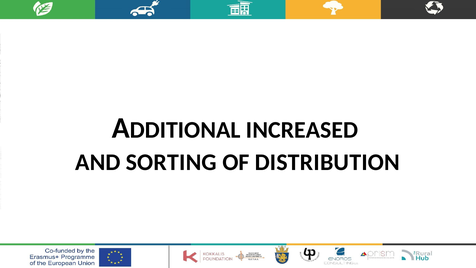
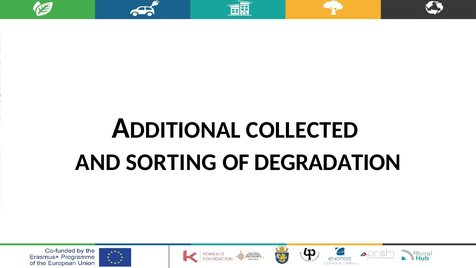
INCREASED: INCREASED -> COLLECTED (302, 130)
DISTRIBUTION: DISTRIBUTION -> DEGRADATION (328, 162)
